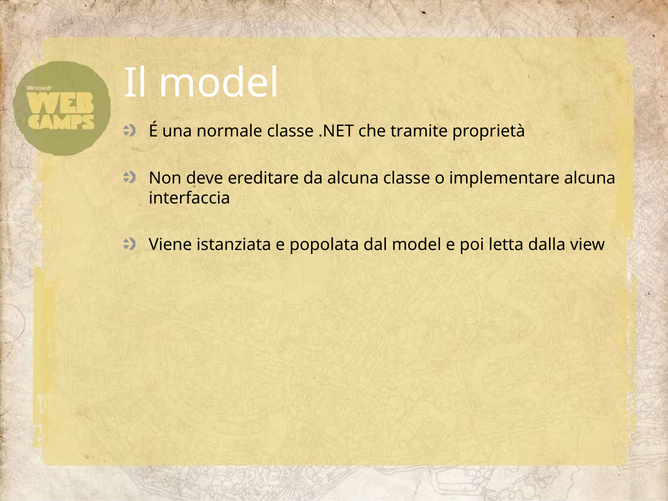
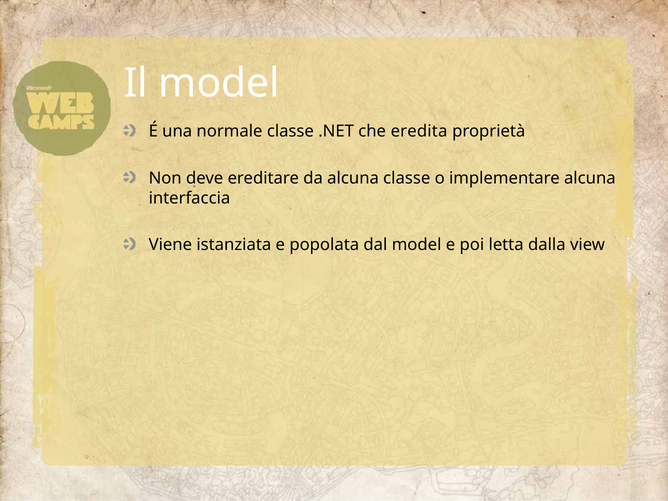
tramite: tramite -> eredita (419, 131)
